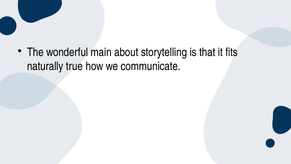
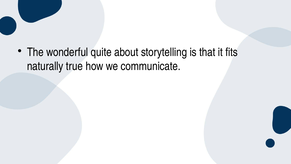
main: main -> quite (101, 52)
